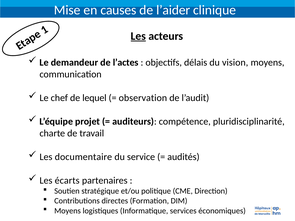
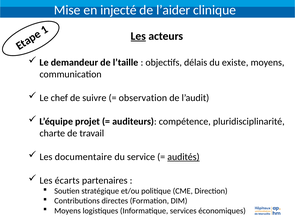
causes: causes -> injecté (118, 10)
l’actes: l’actes -> l’taille (126, 63)
vision: vision -> existe (235, 63)
lequel: lequel -> suivre (94, 98)
audités underline: none -> present (183, 157)
